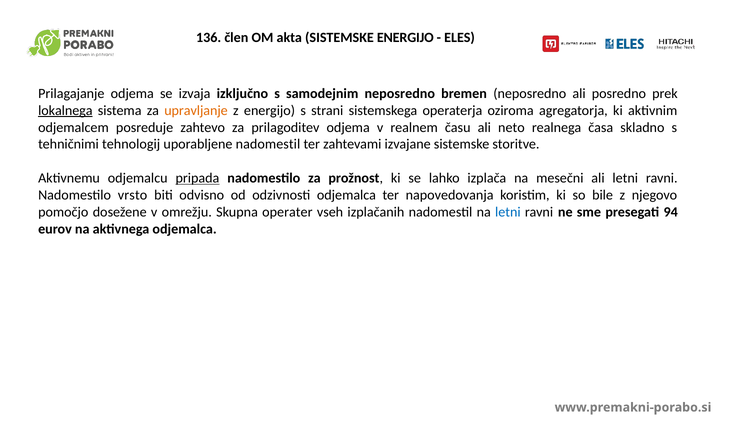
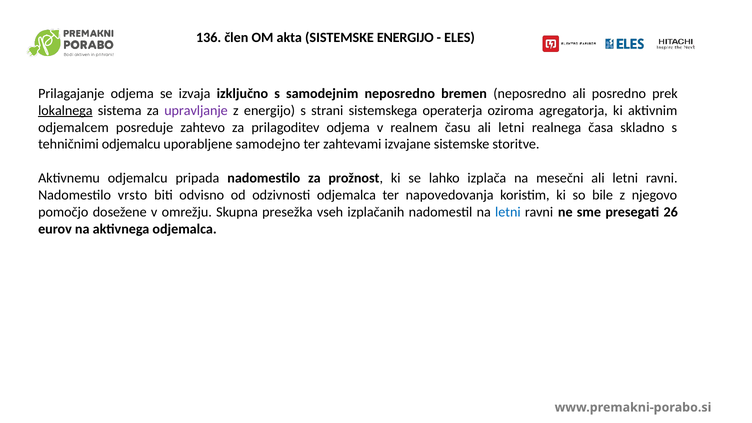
upravljanje colour: orange -> purple (196, 110)
času ali neto: neto -> letni (511, 127)
tehničnimi tehnologij: tehnologij -> odjemalcu (131, 144)
uporabljene nadomestil: nadomestil -> samodejno (268, 144)
pripada underline: present -> none (197, 178)
operater: operater -> presežka (287, 212)
94: 94 -> 26 (671, 212)
